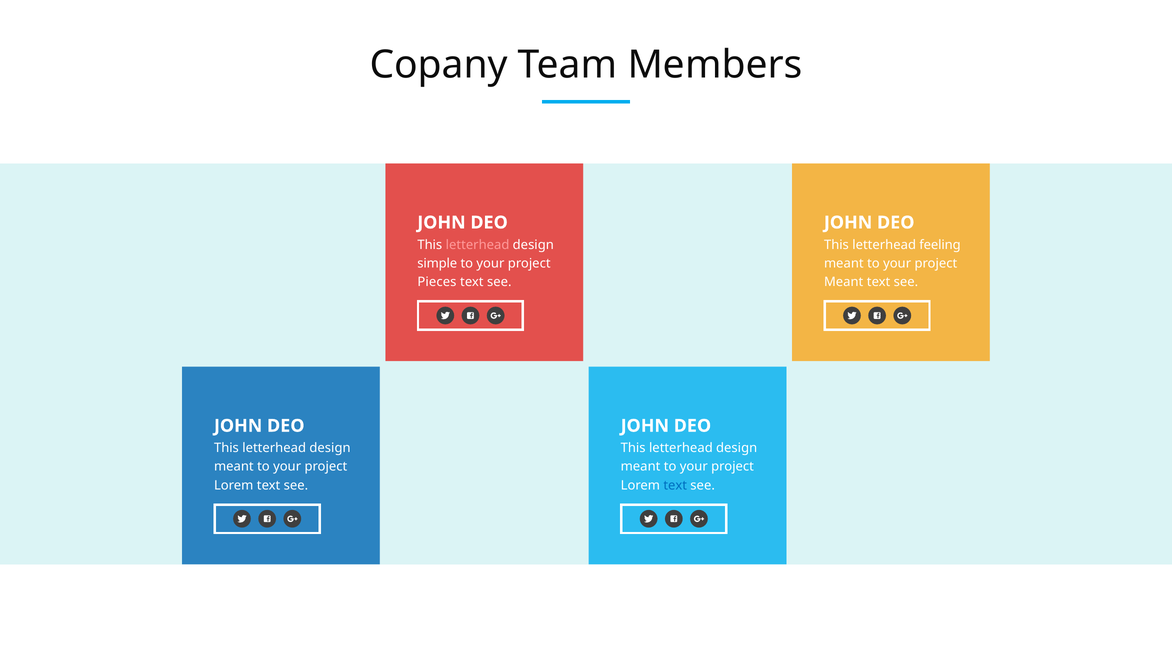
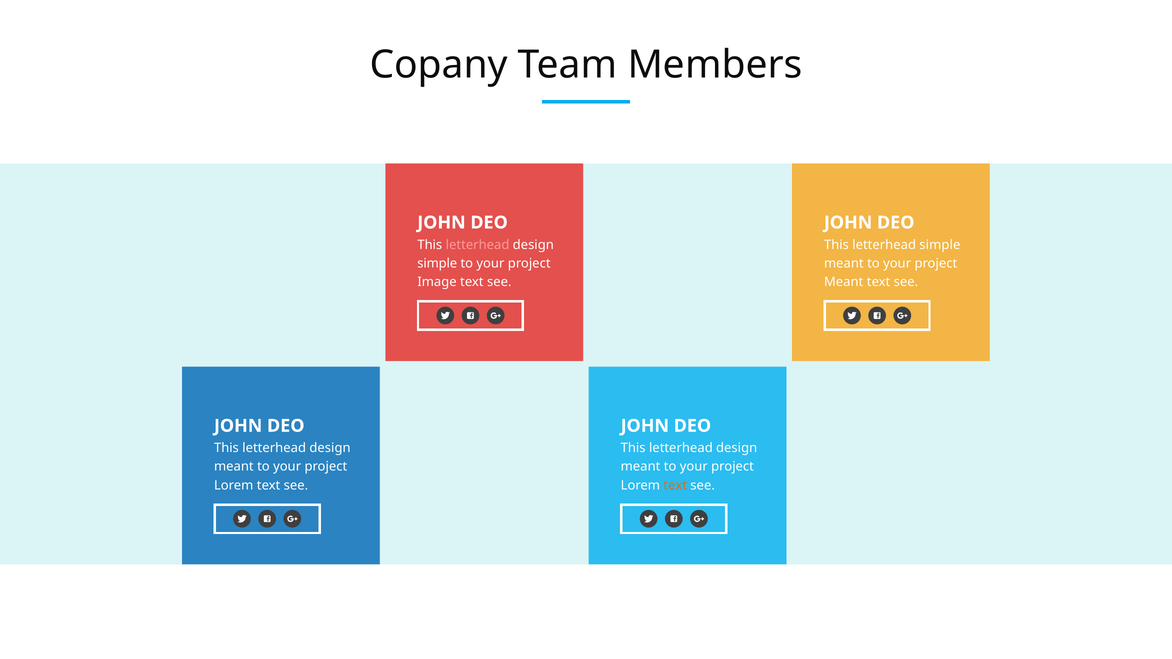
letterhead feeling: feeling -> simple (940, 245)
Pieces: Pieces -> Image (437, 282)
text colour: blue -> orange (675, 486)
